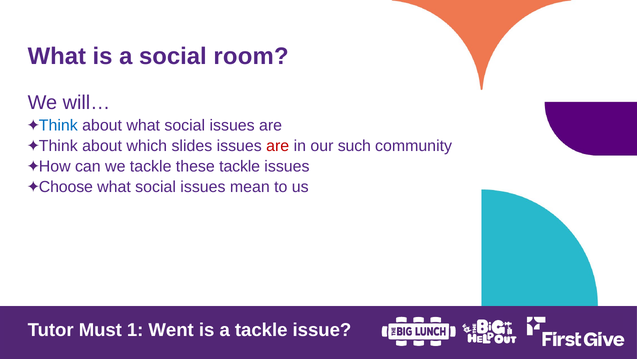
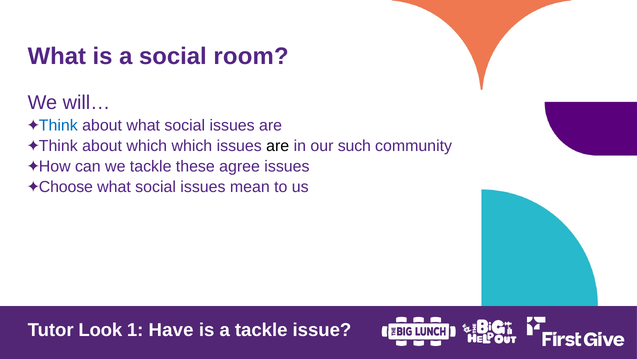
which slides: slides -> which (192, 146)
are colour: red -> black (278, 146)
these tackle: tackle -> agree (240, 166)
Must: Must -> Look (100, 330)
Went: Went -> Have (171, 330)
